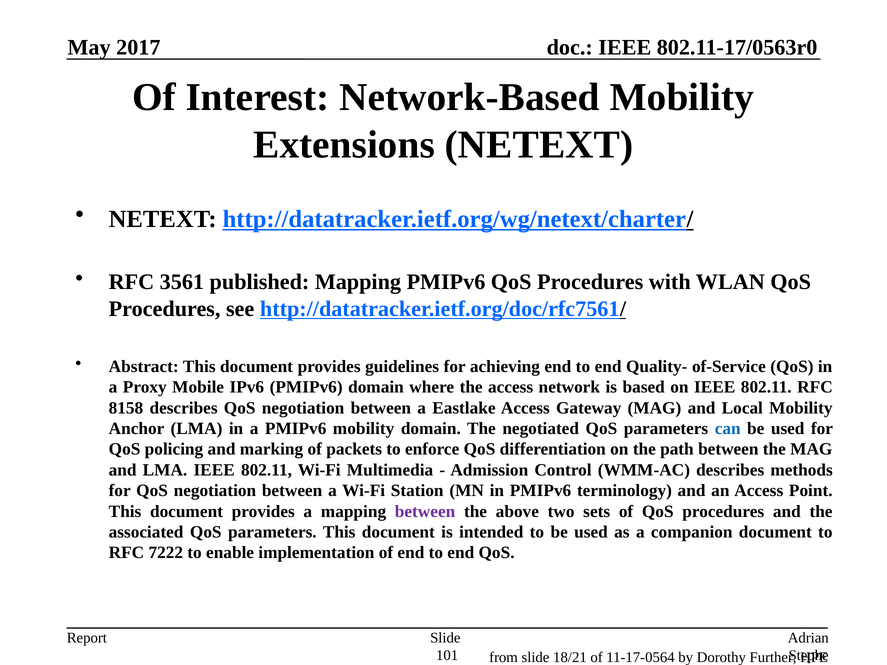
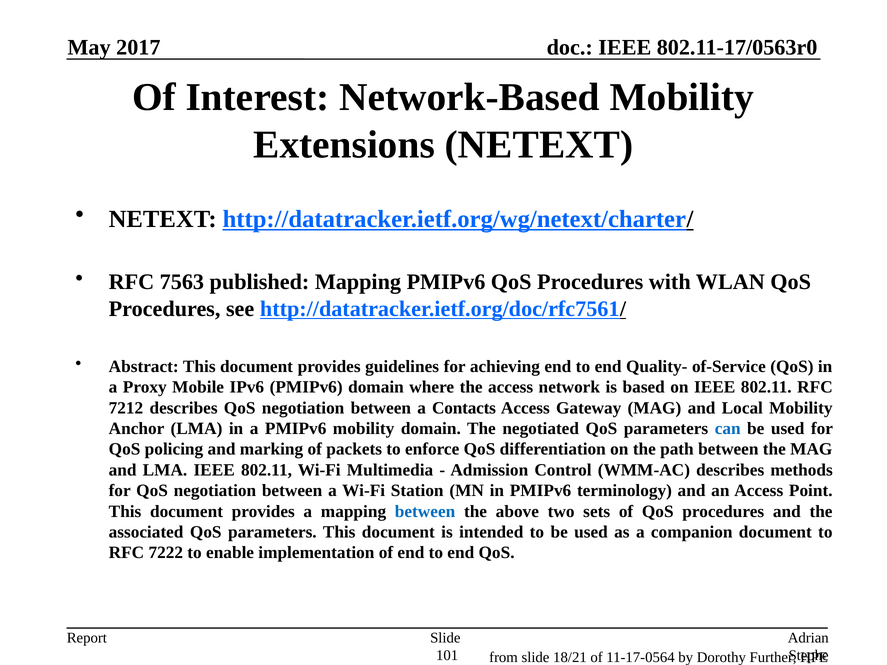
3561: 3561 -> 7563 (182, 282)
8158: 8158 -> 7212 (126, 408)
Eastlake: Eastlake -> Contacts (464, 408)
between colour: purple -> blue (425, 512)
